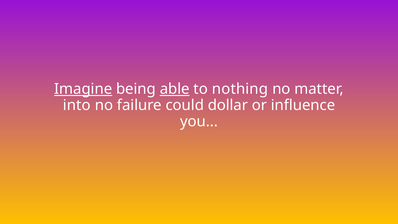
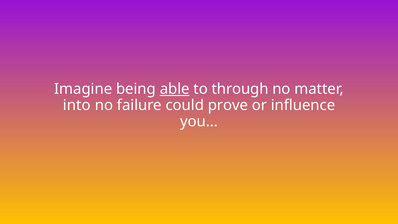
Imagine underline: present -> none (83, 89)
nothing: nothing -> through (240, 89)
dollar: dollar -> prove (228, 105)
